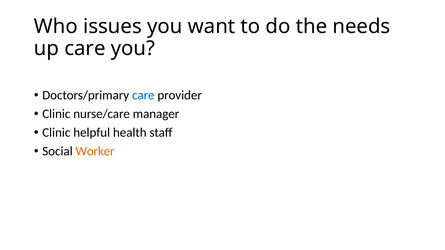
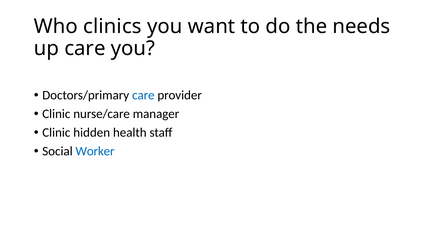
issues: issues -> clinics (112, 26)
helpful: helpful -> hidden (92, 133)
Worker colour: orange -> blue (95, 151)
